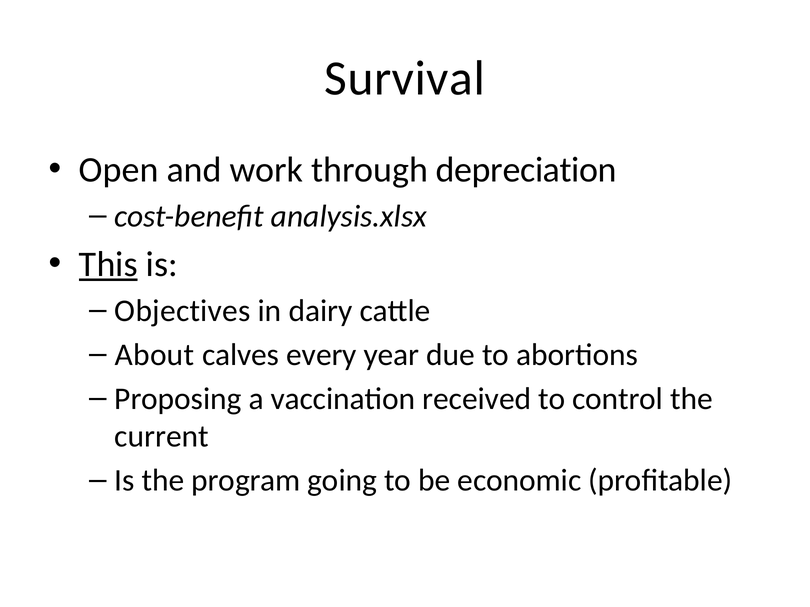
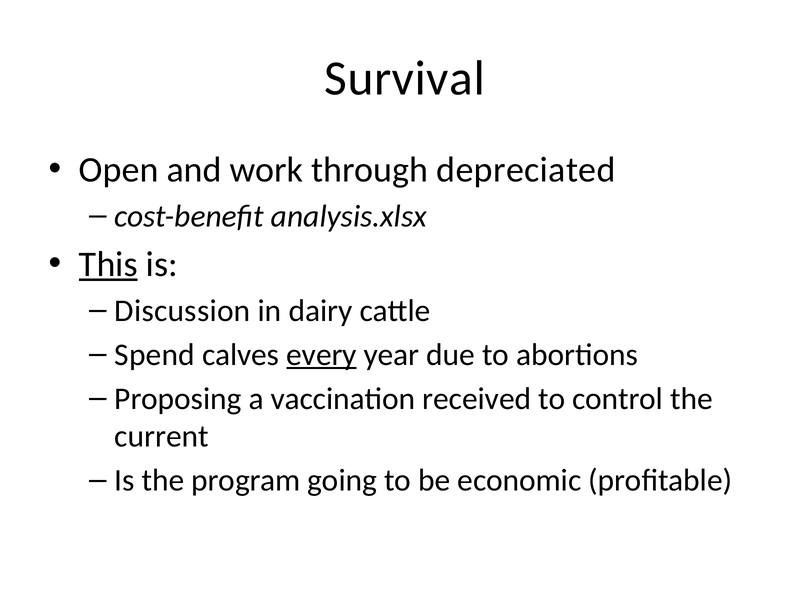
depreciation: depreciation -> depreciated (526, 170)
Objectives: Objectives -> Discussion (182, 311)
About: About -> Spend (155, 355)
every underline: none -> present (322, 355)
